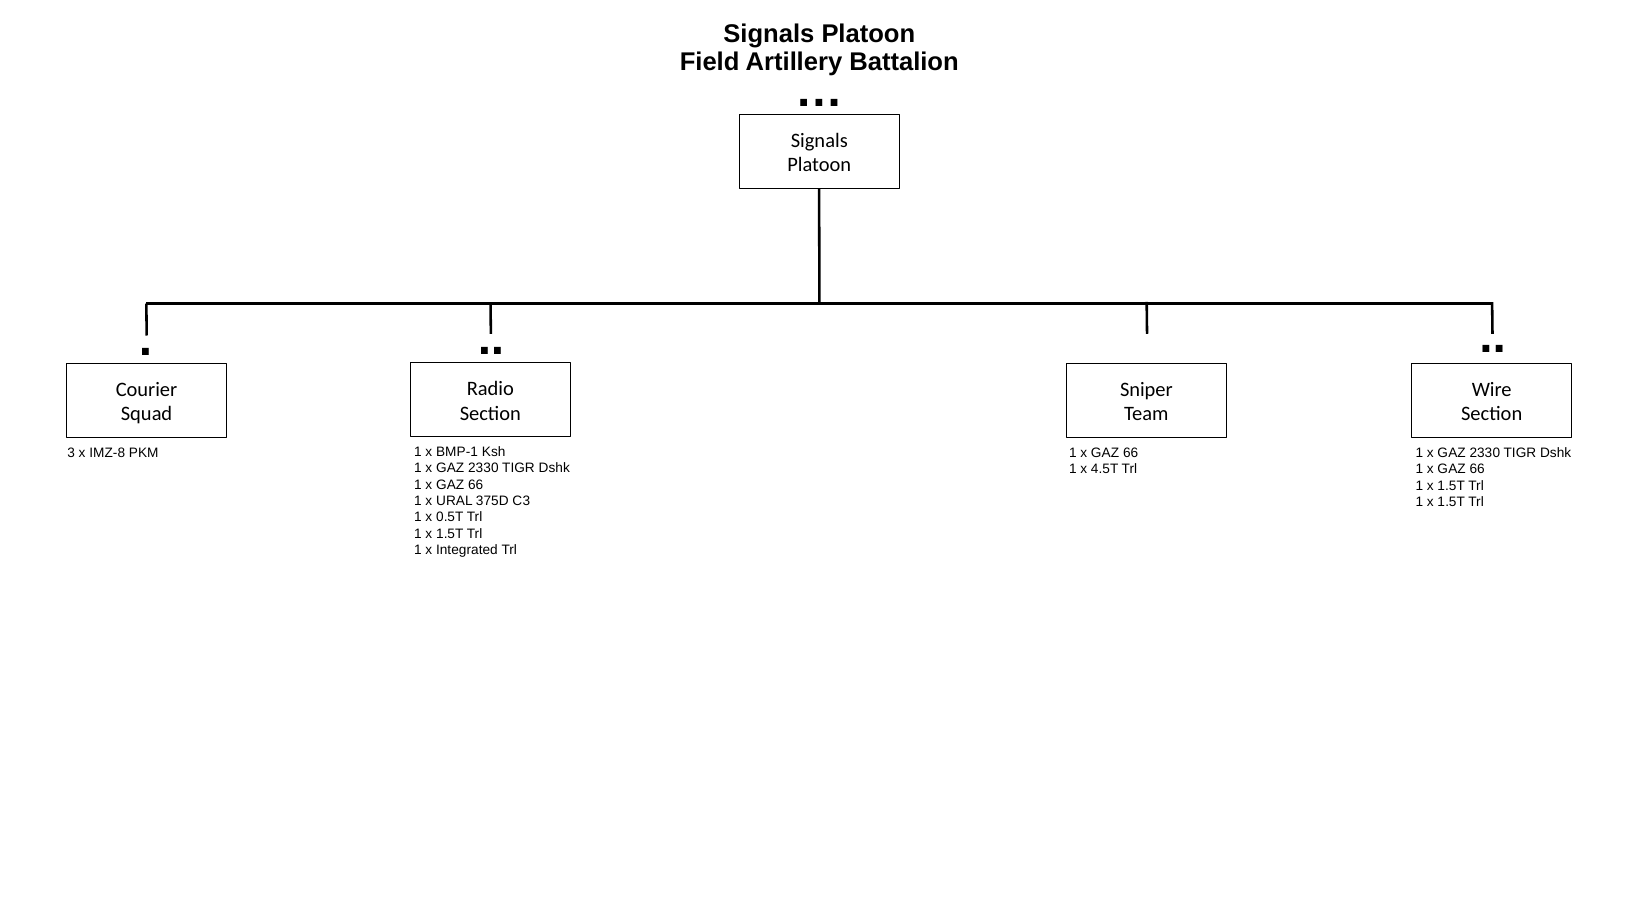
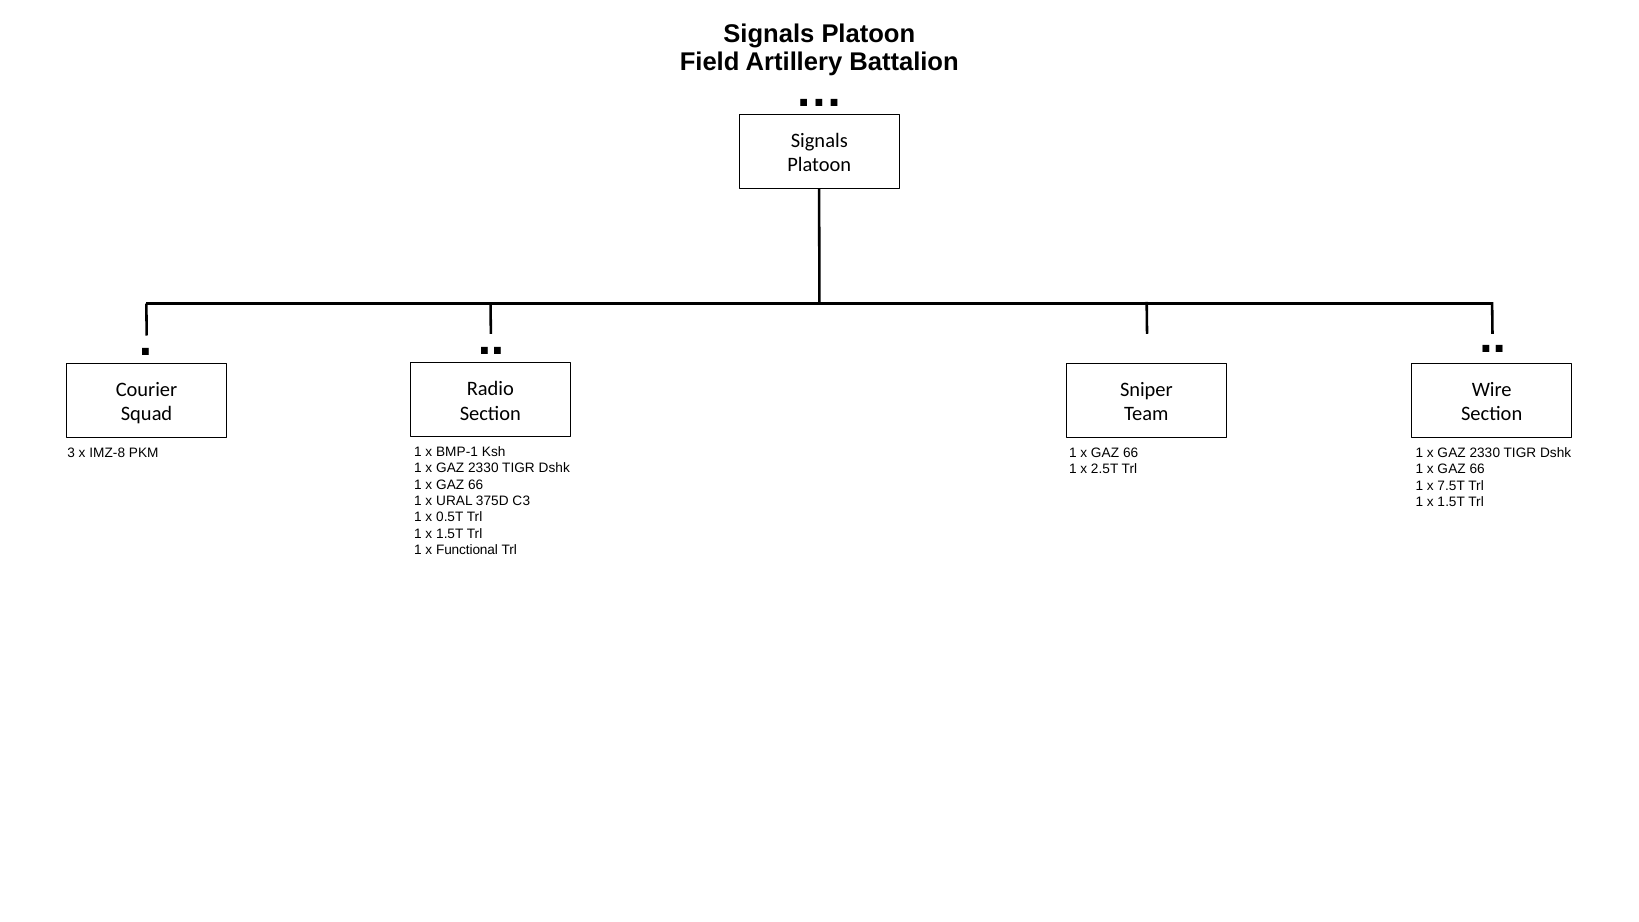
4.5T: 4.5T -> 2.5T (1105, 469)
1.5T: 1.5T -> 7.5T (1451, 486)
Integrated: Integrated -> Functional (467, 550)
